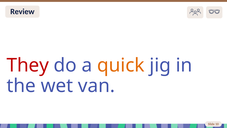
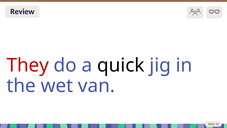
quick colour: orange -> black (121, 65)
